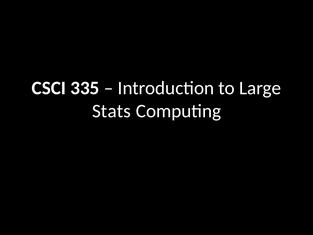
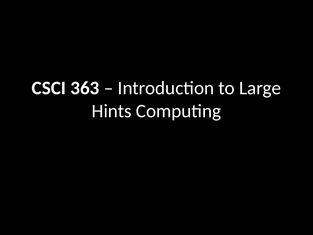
335: 335 -> 363 (85, 88)
Stats: Stats -> Hints (112, 111)
